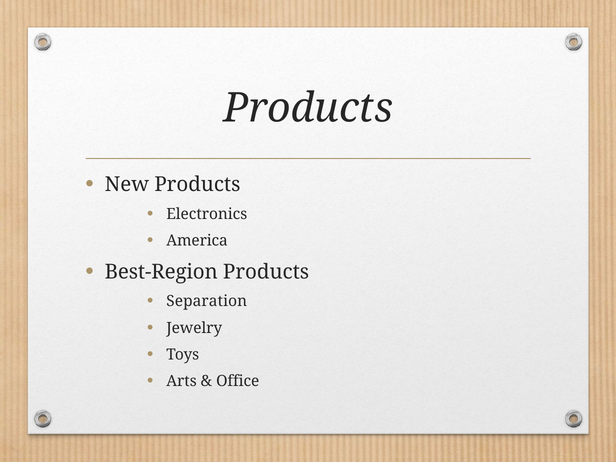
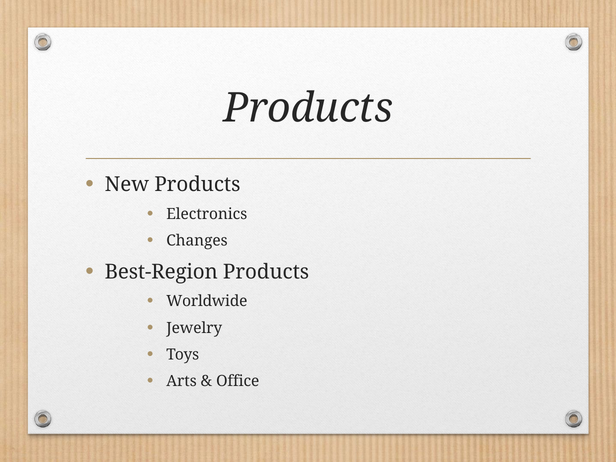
America: America -> Changes (197, 241)
Separation: Separation -> Worldwide (207, 301)
